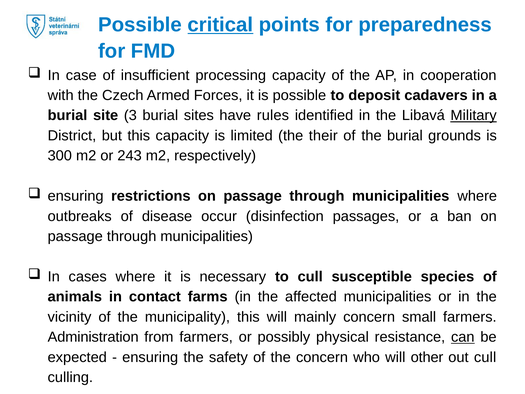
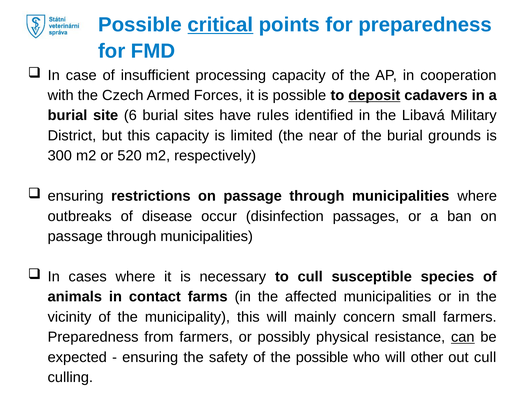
deposit underline: none -> present (374, 95)
3: 3 -> 6 (130, 115)
Military underline: present -> none (474, 115)
their: their -> near (323, 136)
243: 243 -> 520 (130, 156)
Administration: Administration -> Preparedness (93, 337)
the concern: concern -> possible (322, 357)
